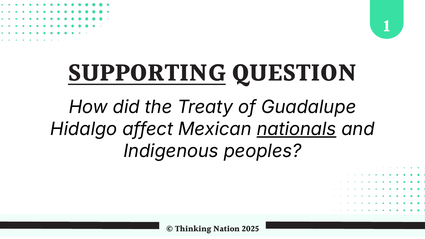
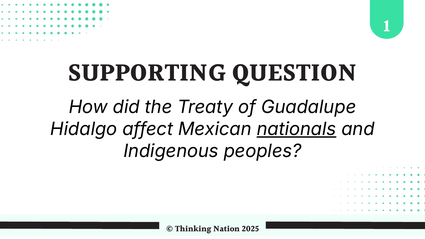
SUPPORTING underline: present -> none (147, 74)
